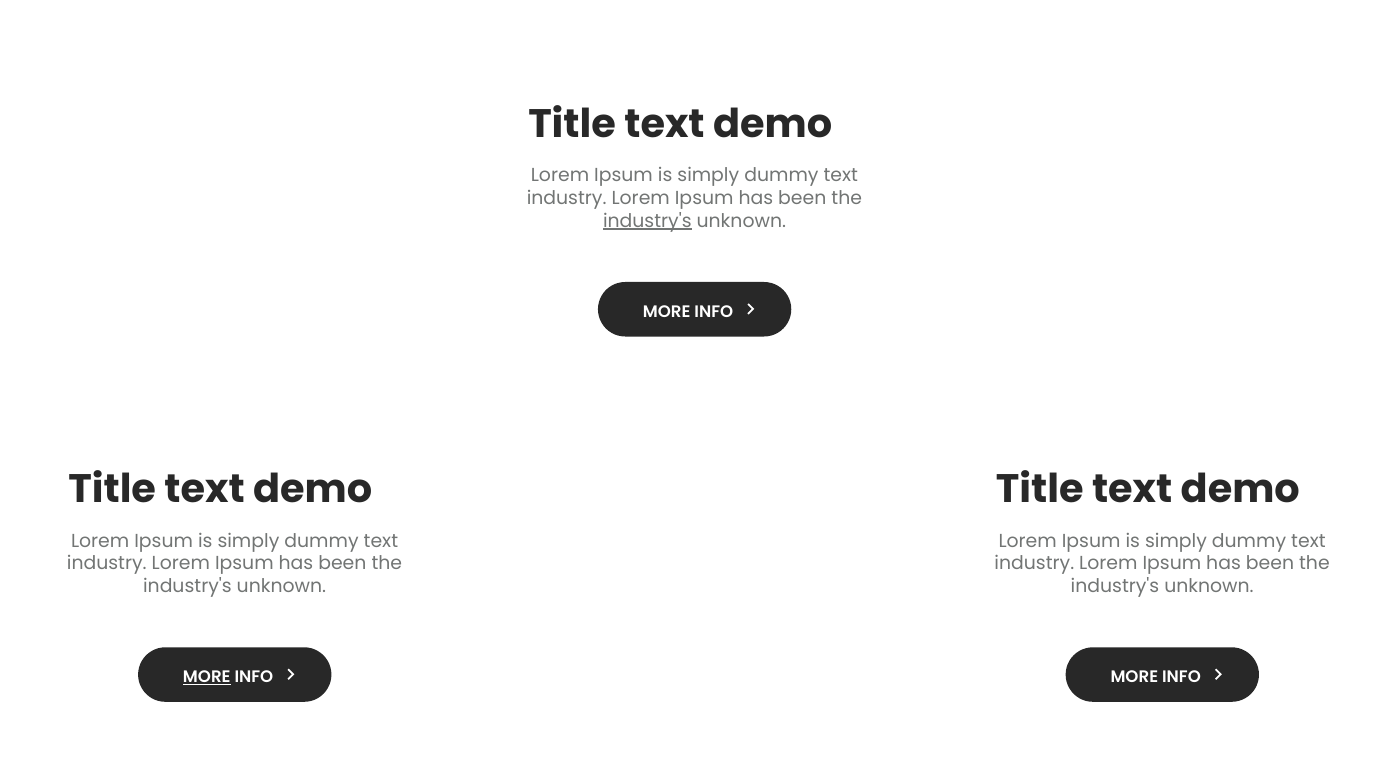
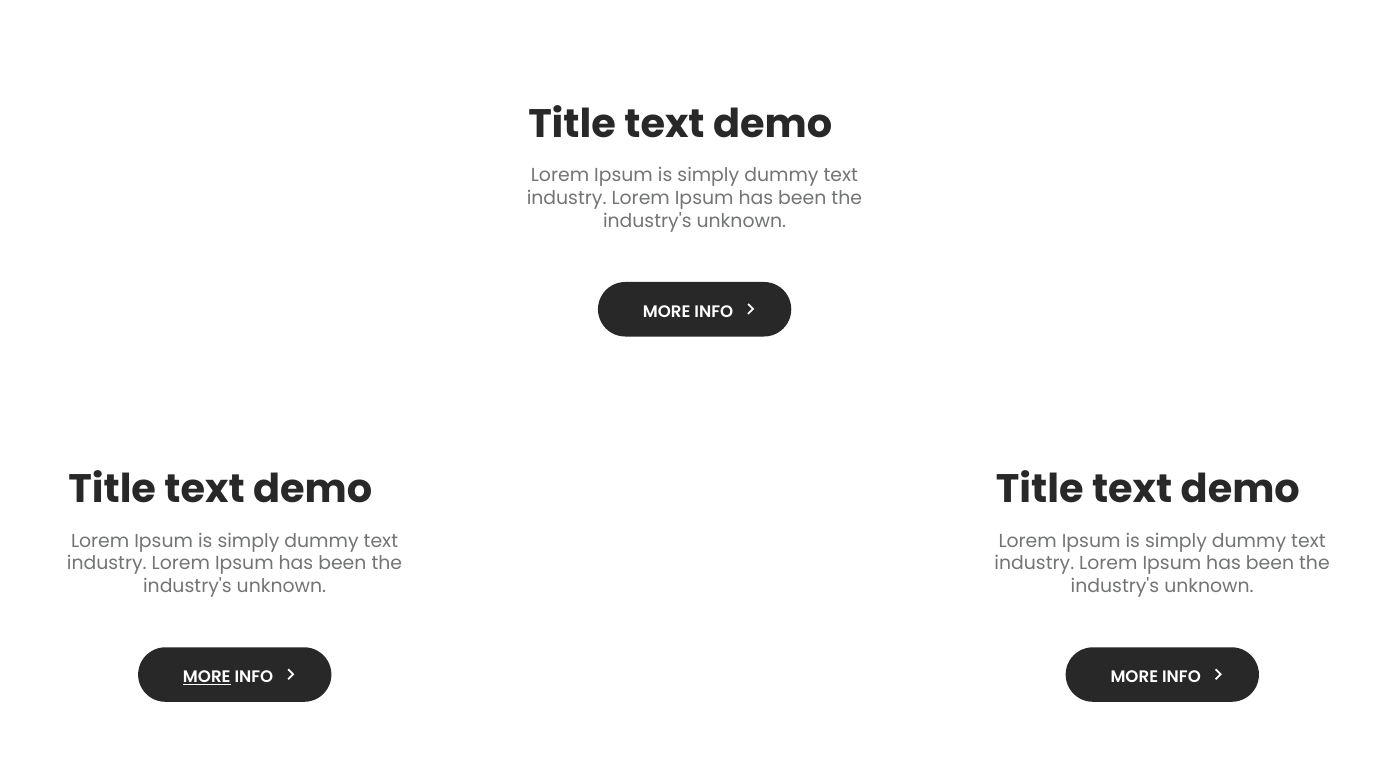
industry's underline: present -> none (647, 221)
